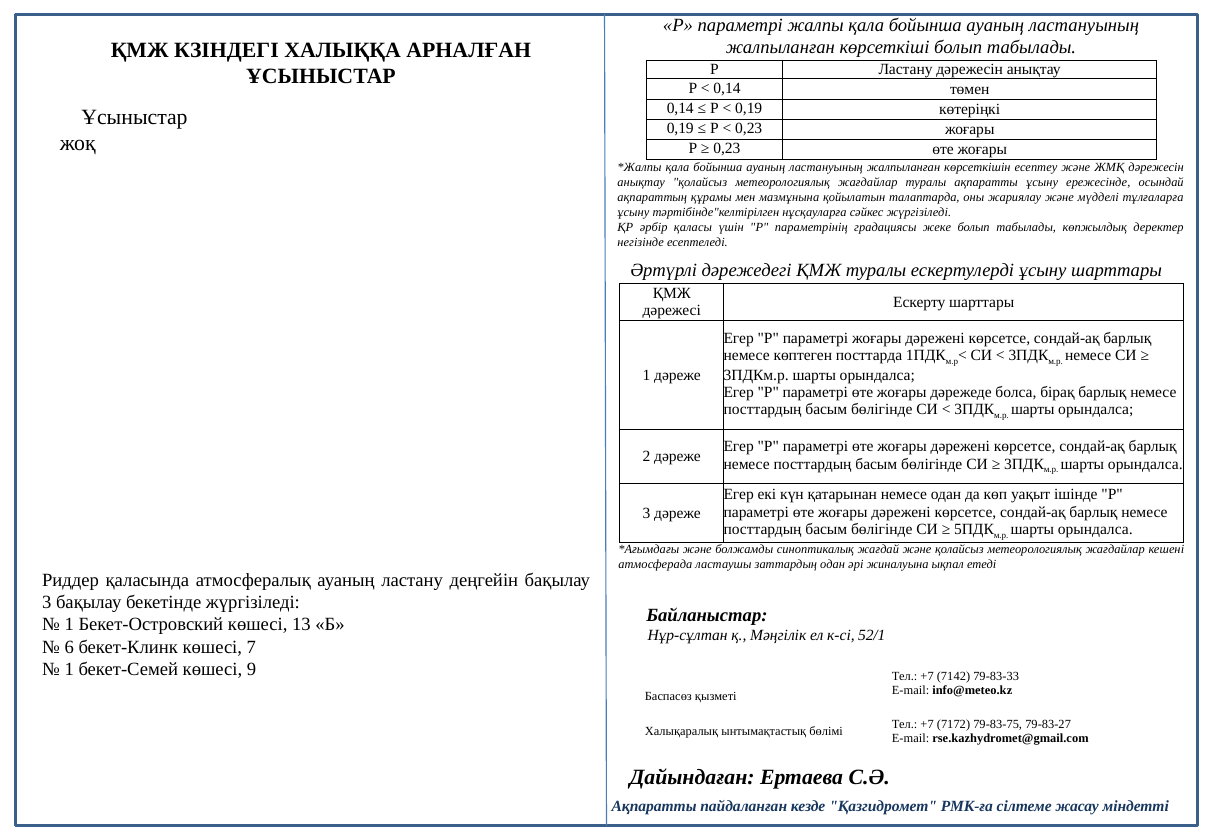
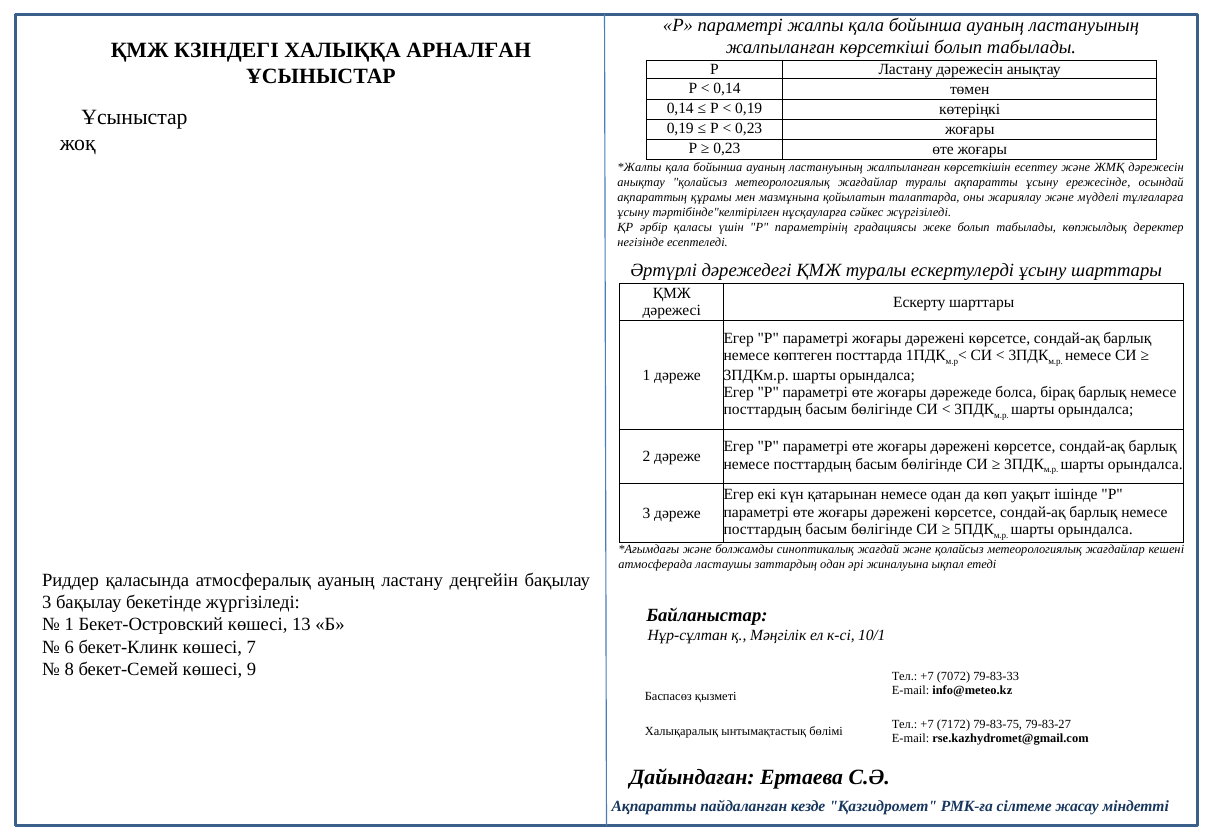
52/1: 52/1 -> 10/1 (872, 636)
1: 1 -> 8 (69, 669)
7142: 7142 -> 7072 (953, 676)
